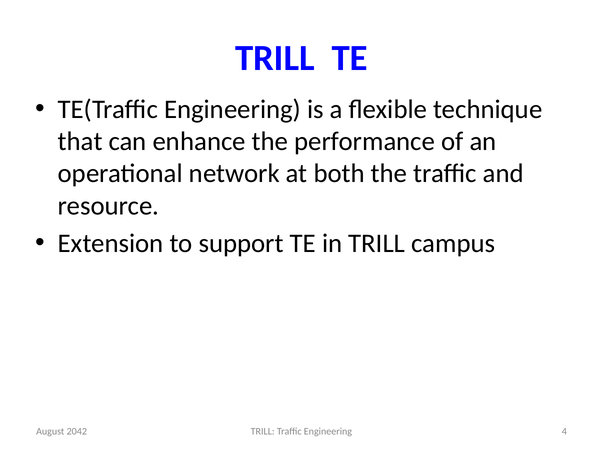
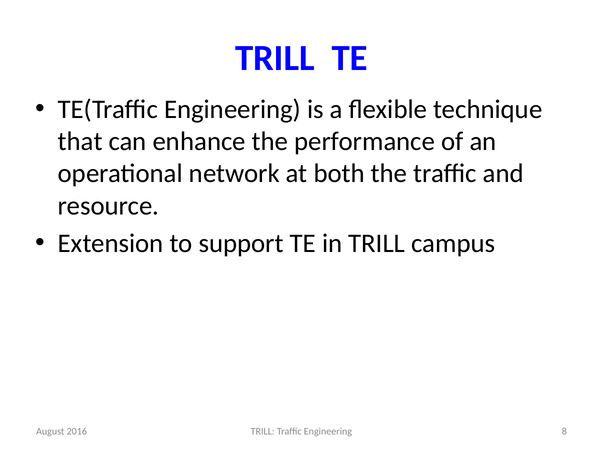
4: 4 -> 8 (564, 432)
2042: 2042 -> 2016 (77, 432)
